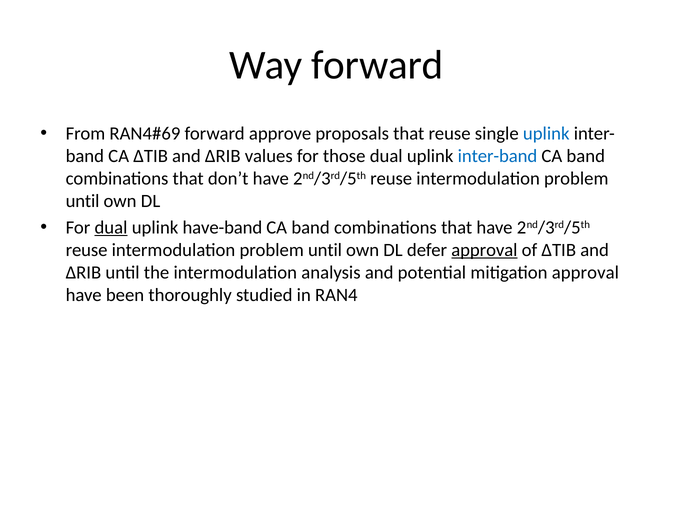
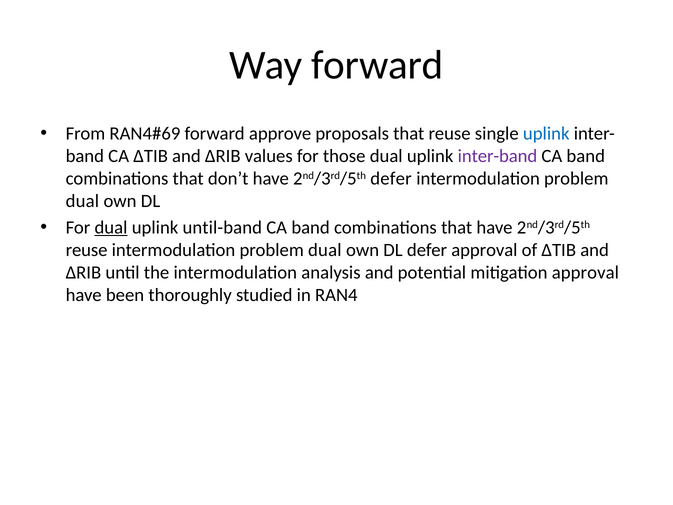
inter-band colour: blue -> purple (497, 156)
don’t have 2nd/3rd/5th reuse: reuse -> defer (391, 179)
until: until -> dual (82, 201)
have-band: have-band -> until-band (222, 227)
until: until -> dual (325, 250)
approval underline: present -> none (484, 250)
